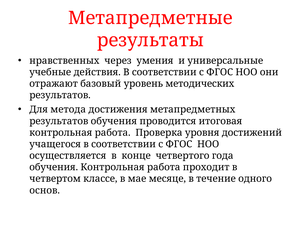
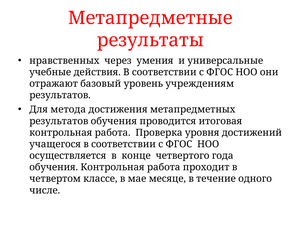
методических: методических -> учреждениям (200, 84)
основ: основ -> числе (45, 190)
